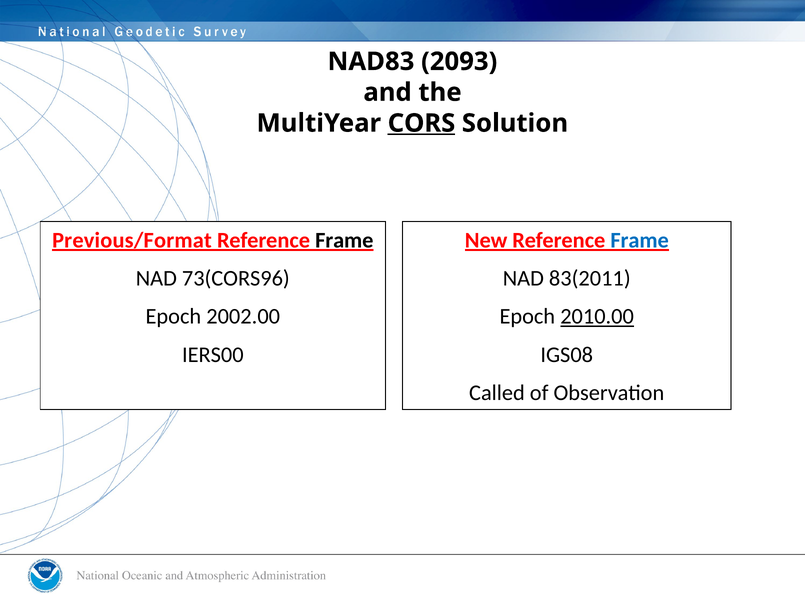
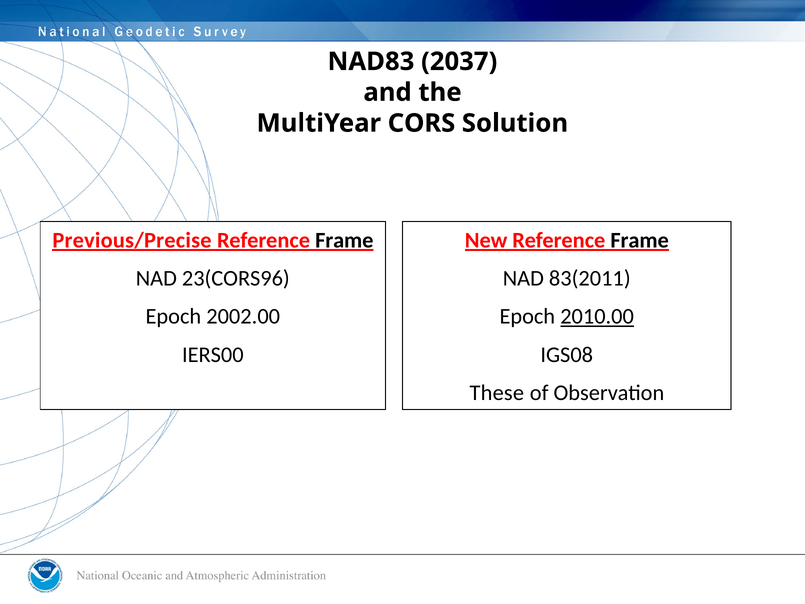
2093: 2093 -> 2037 (459, 61)
CORS underline: present -> none (421, 123)
Previous/Format: Previous/Format -> Previous/Precise (132, 240)
Frame colour: blue -> black (640, 240)
73(CORS96: 73(CORS96 -> 23(CORS96 (236, 278)
Called: Called -> These (497, 393)
